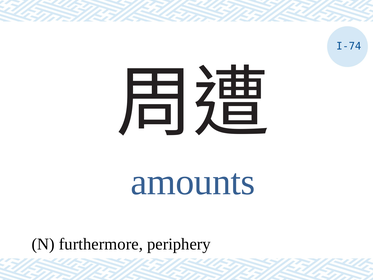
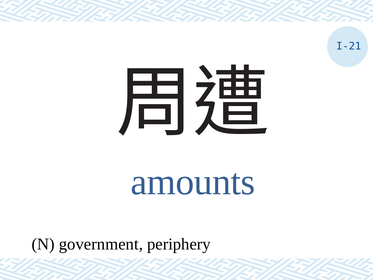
I-74: I-74 -> I-21 (349, 46)
furthermore: furthermore -> government (101, 244)
